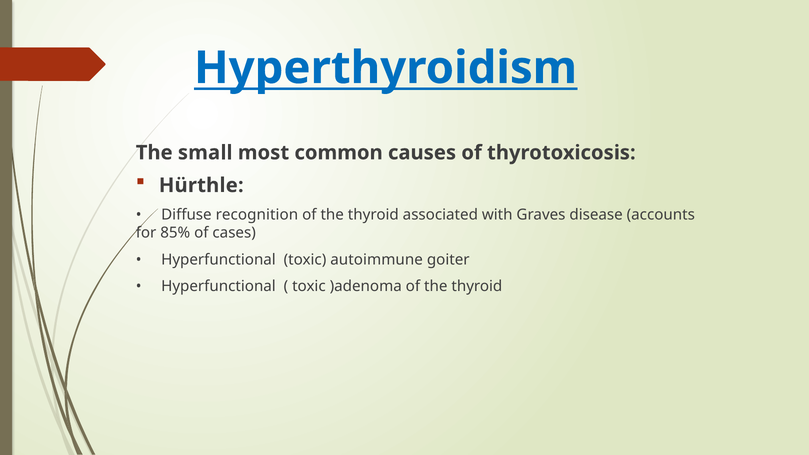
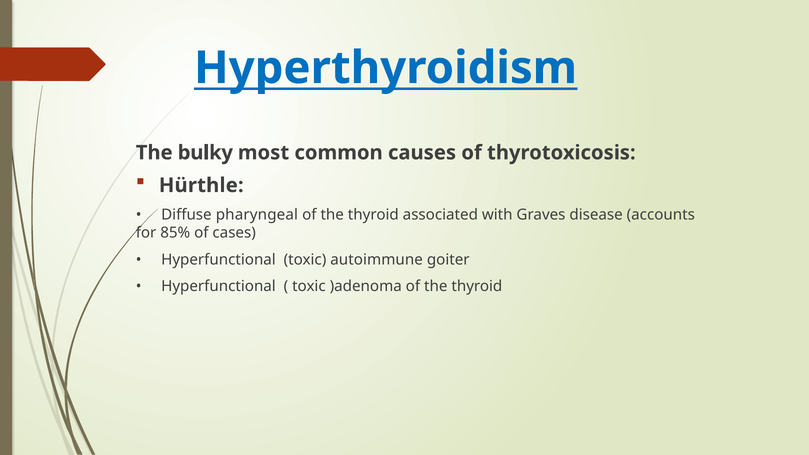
small: small -> bulky (205, 153)
recognition: recognition -> pharyngeal (257, 215)
